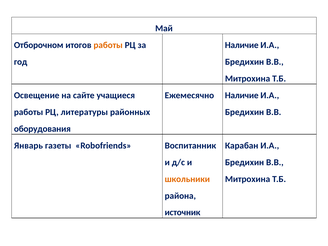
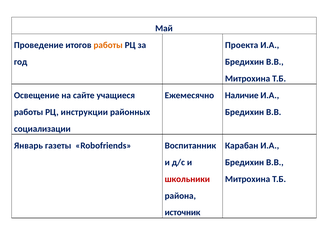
Отборочном: Отборочном -> Проведение (39, 45)
Наличие: Наличие -> Проекта (242, 45)
литературы: литературы -> инструкции (84, 112)
оборудования: оборудования -> социализации (42, 129)
школьники colour: orange -> red (187, 179)
